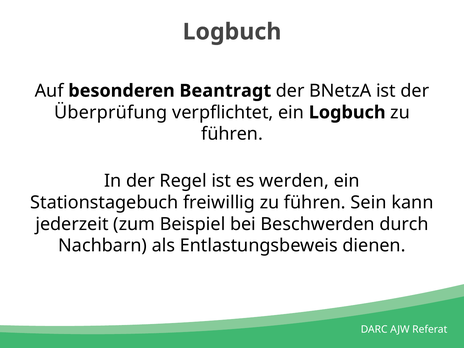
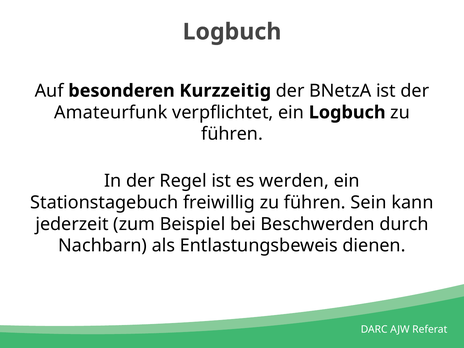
Beantragt: Beantragt -> Kurzzeitig (225, 91)
Überprüfung: Überprüfung -> Amateurfunk (111, 112)
